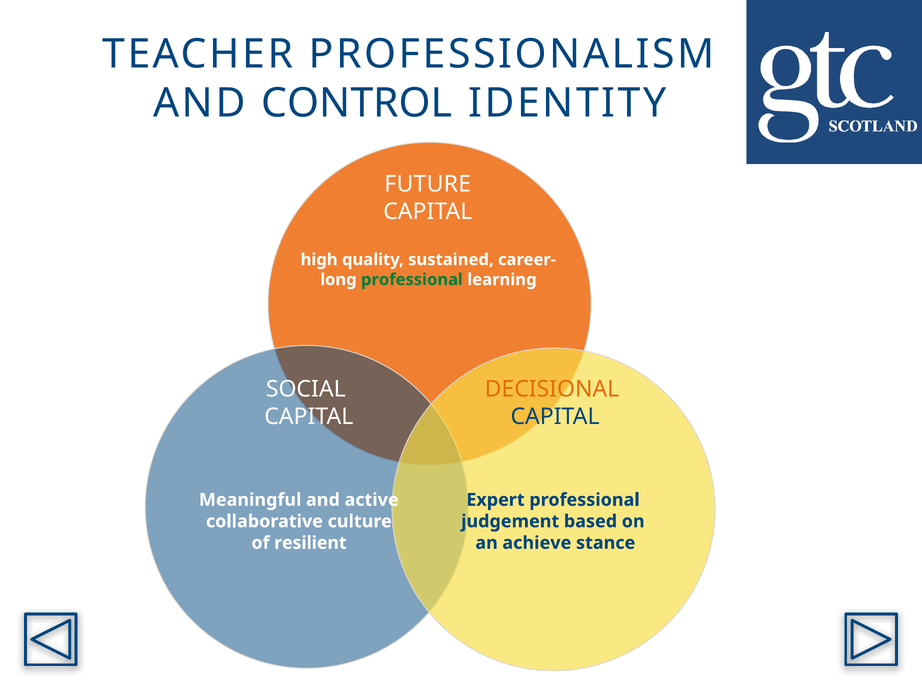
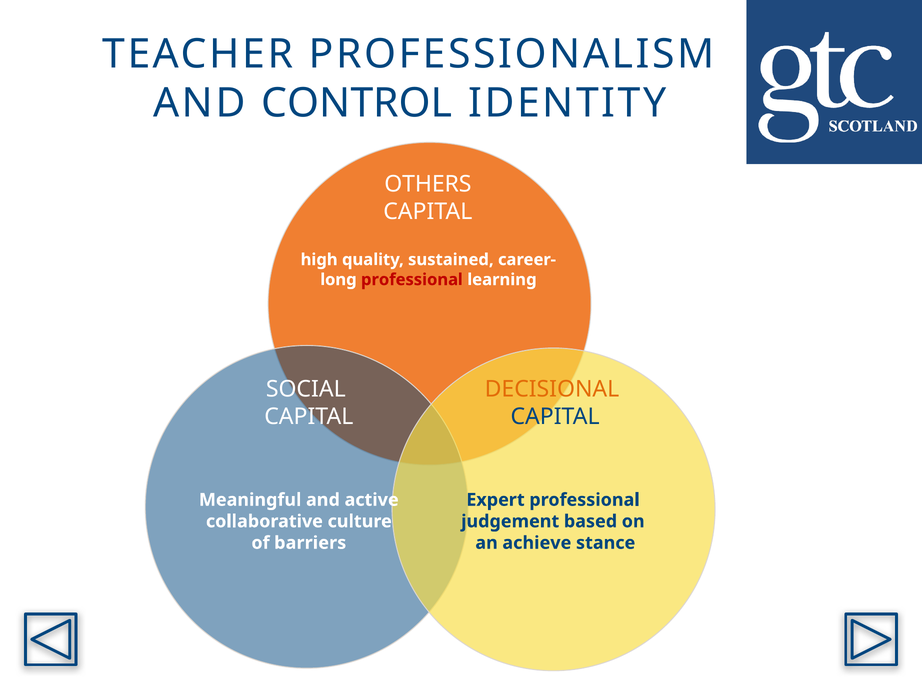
FUTURE: FUTURE -> OTHERS (428, 184)
professional colour: green -> red (412, 280)
resilient: resilient -> barriers (310, 543)
